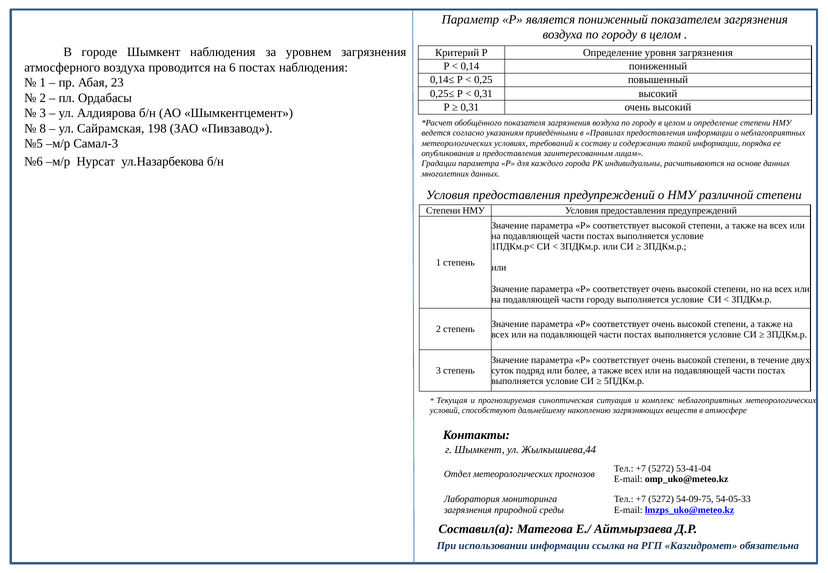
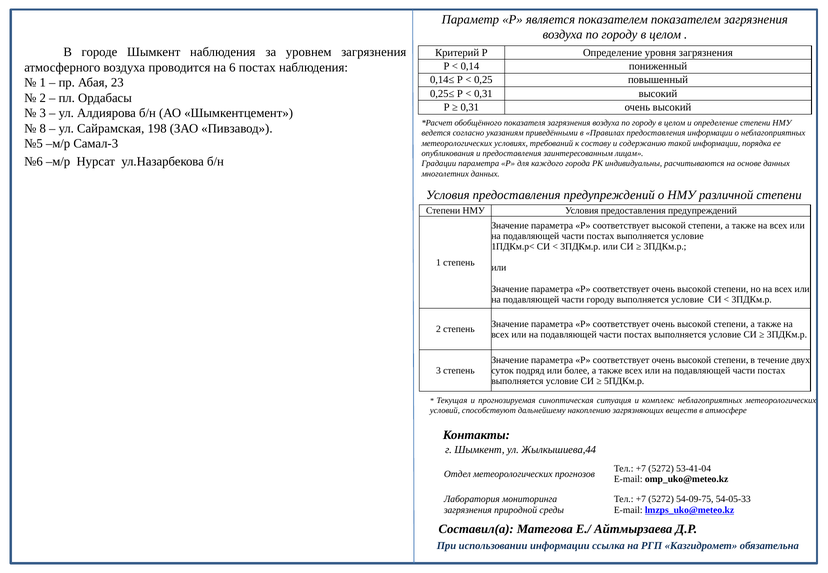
является пониженный: пониженный -> показателем (613, 19)
